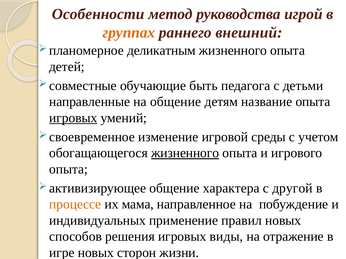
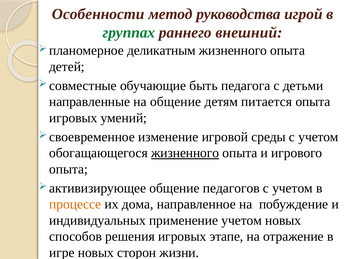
группах colour: orange -> green (129, 33)
название: название -> питается (267, 102)
игровых underline: present -> none (73, 118)
характера: характера -> педагогов (231, 188)
другой: другой -> учетом (292, 188)
мама: мама -> дома (138, 205)
применение правил: правил -> учетом (242, 221)
виды: виды -> этапе (226, 237)
